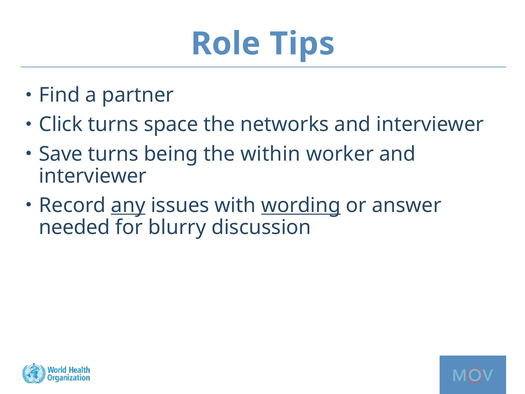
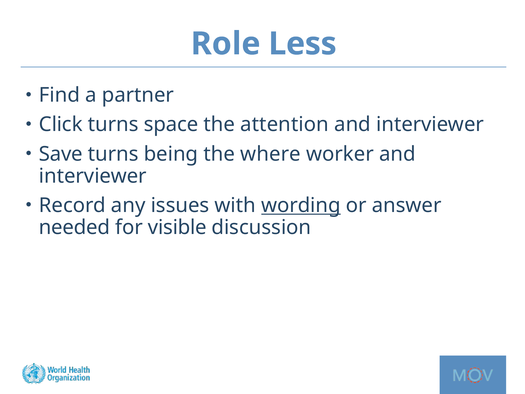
Tips: Tips -> Less (303, 44)
networks: networks -> attention (285, 125)
within: within -> where (270, 154)
any underline: present -> none (128, 205)
blurry: blurry -> visible (177, 227)
